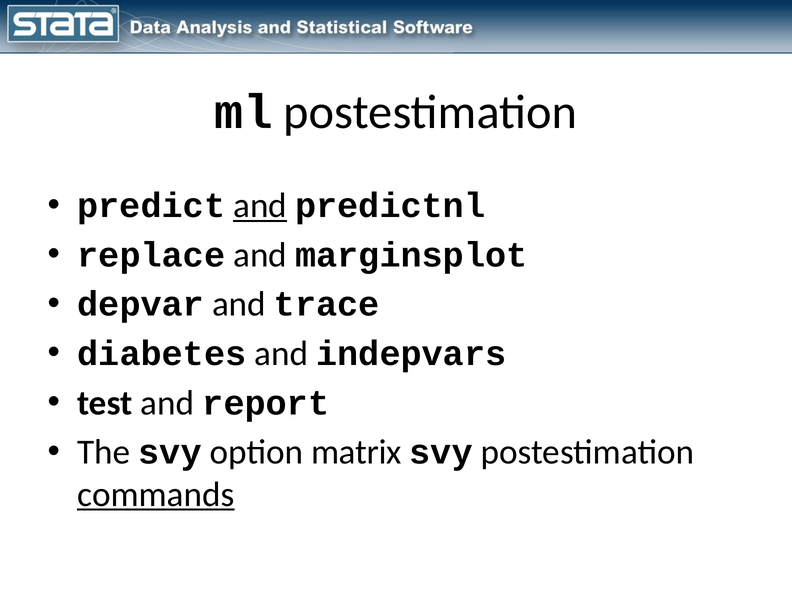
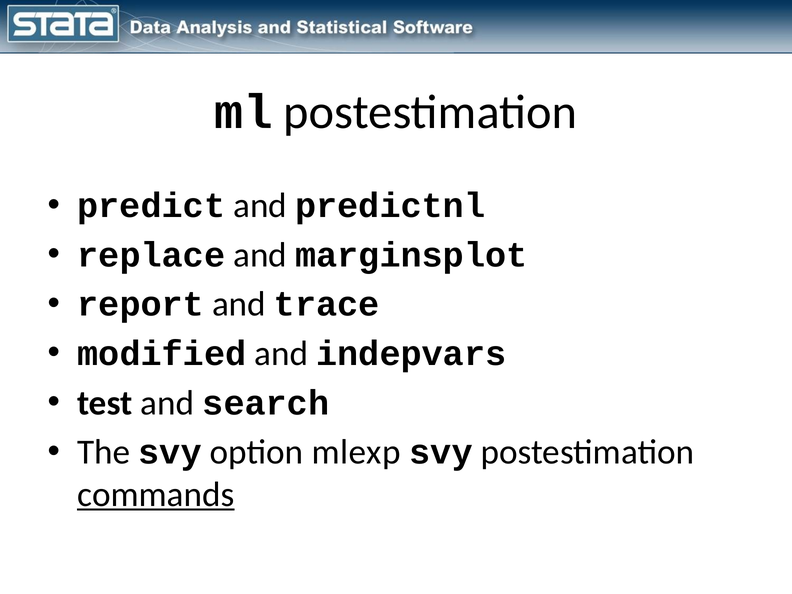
and underline: present -> none (260, 206)
depvar: depvar -> report (141, 304)
diabetes: diabetes -> modified (162, 354)
report: report -> search (266, 403)
matrix: matrix -> mlexp (356, 452)
